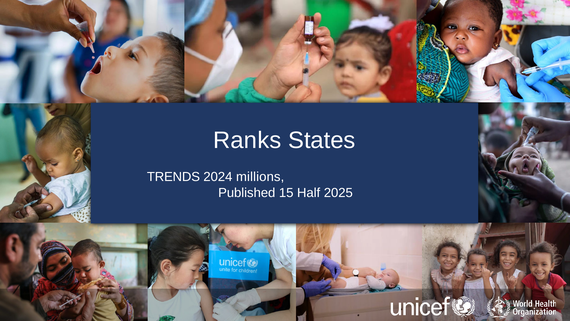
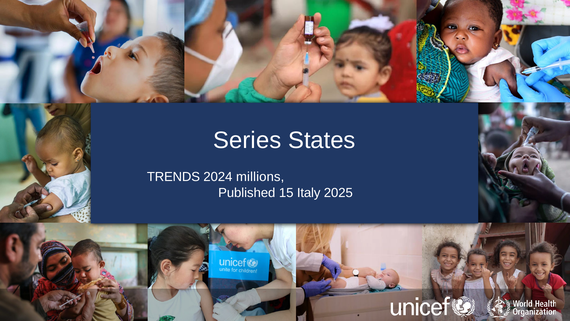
Ranks: Ranks -> Series (247, 140)
Half: Half -> Italy (309, 193)
